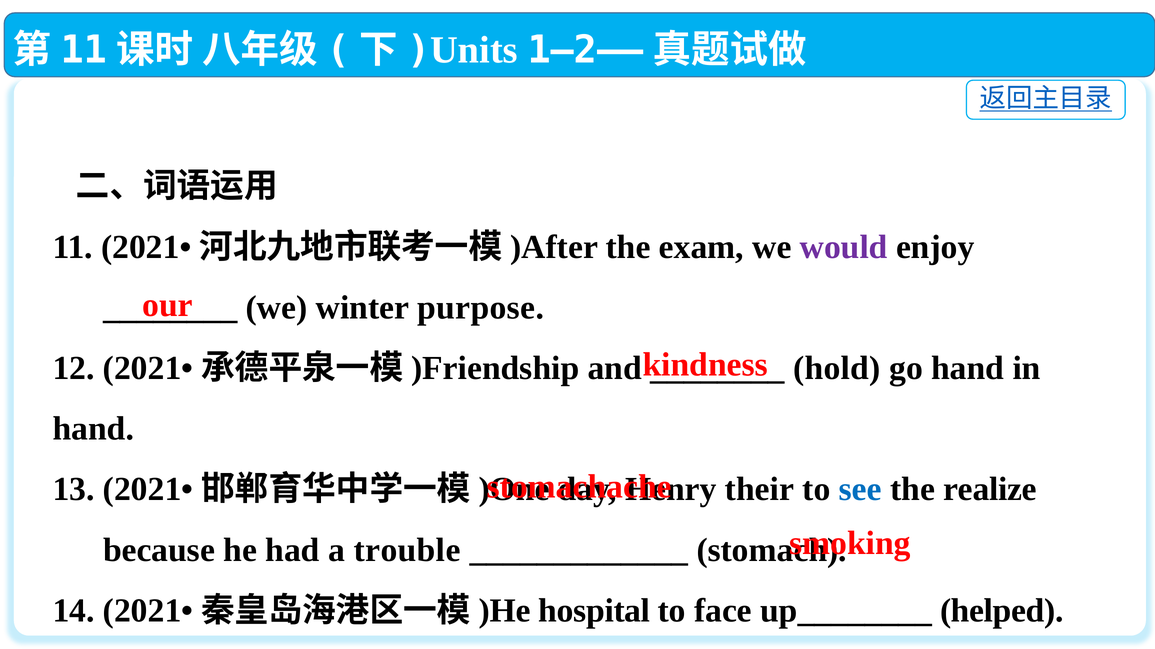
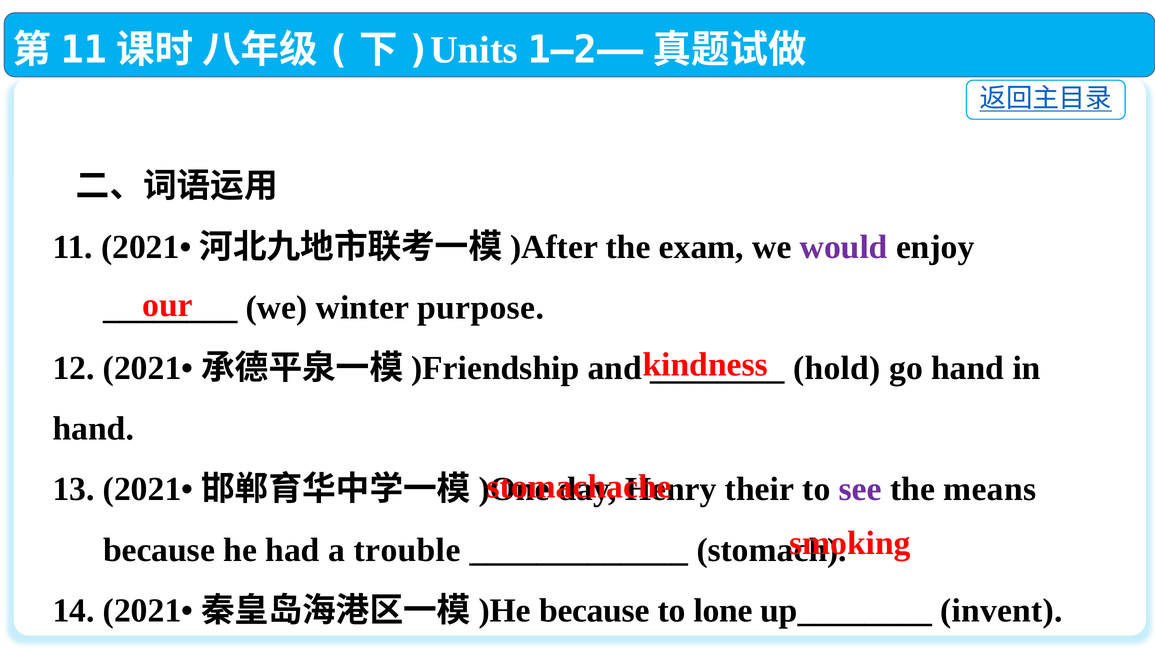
see colour: blue -> purple (860, 490)
realize: realize -> means (990, 490)
hospital: hospital -> because (594, 611)
face: face -> lone (723, 611)
helped: helped -> invent (1002, 611)
